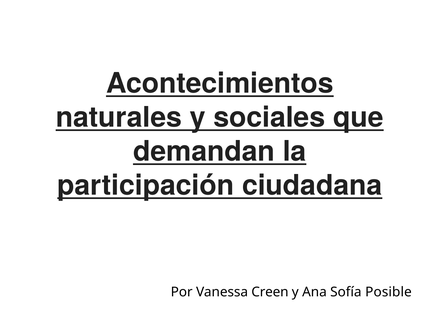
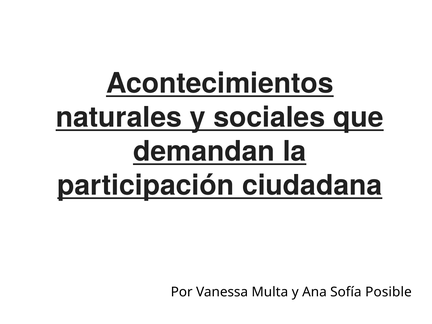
Creen: Creen -> Multa (270, 292)
